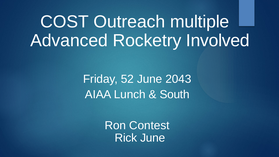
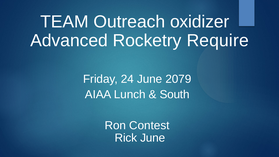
COST: COST -> TEAM (64, 22)
multiple: multiple -> oxidizer (200, 22)
Involved: Involved -> Require (218, 40)
52: 52 -> 24 (127, 79)
2043: 2043 -> 2079 (178, 79)
